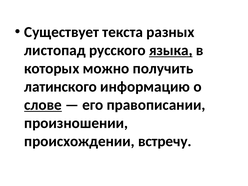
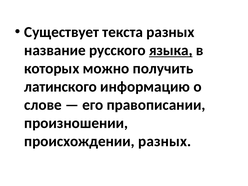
листопад: листопад -> название (55, 50)
слове underline: present -> none (43, 105)
происхождении встречу: встречу -> разных (165, 141)
